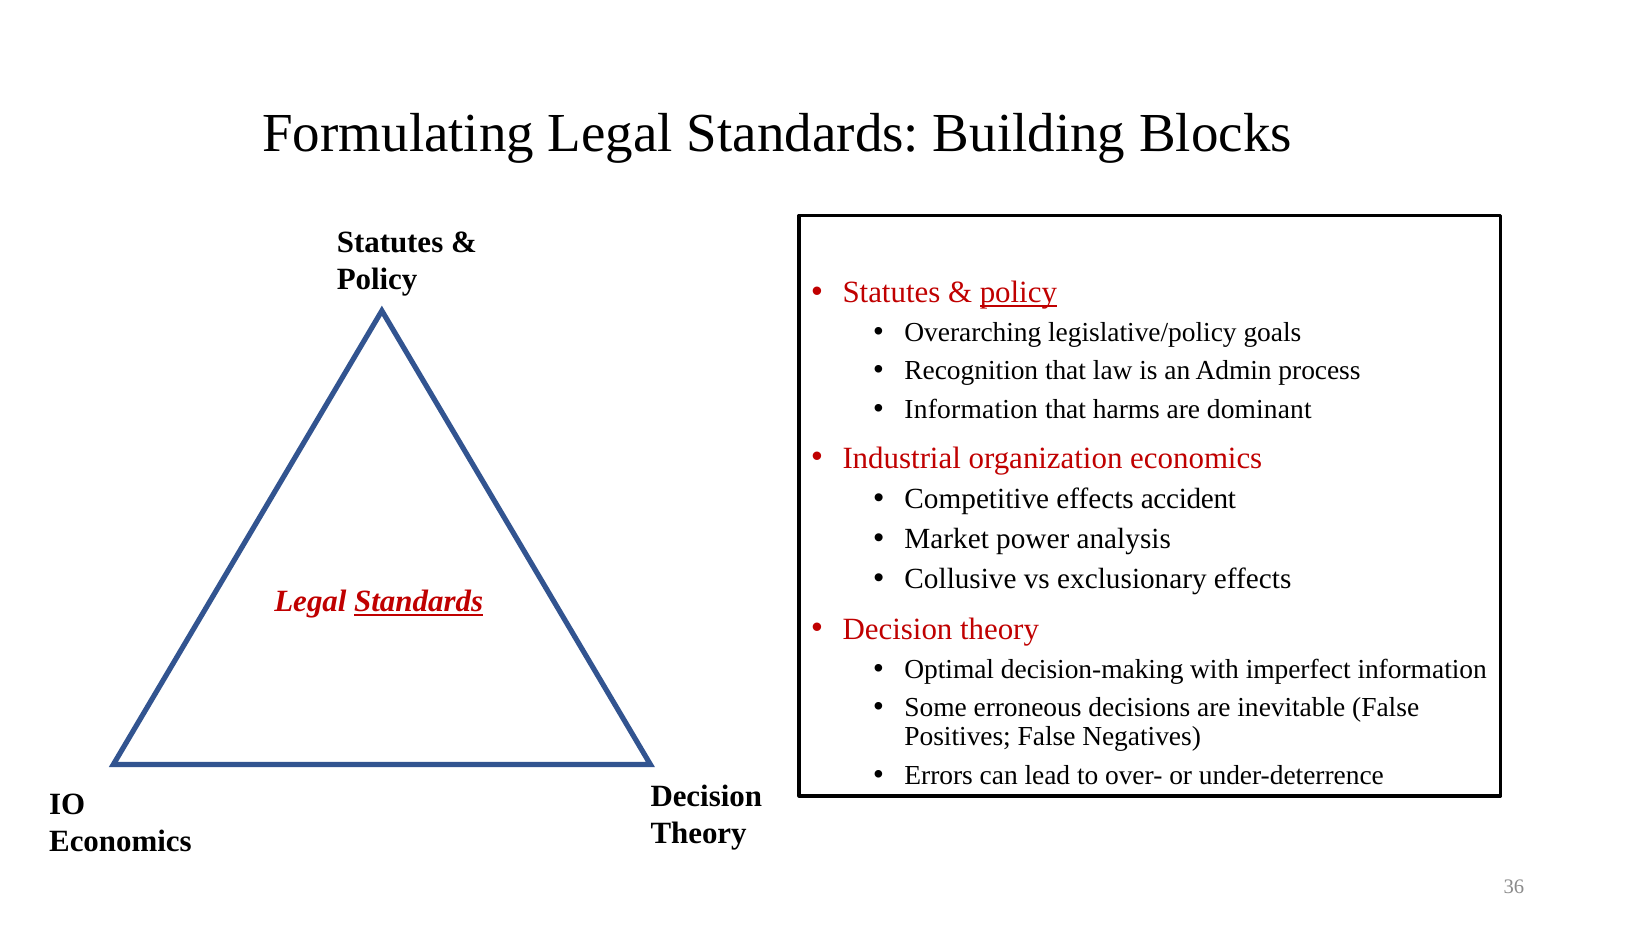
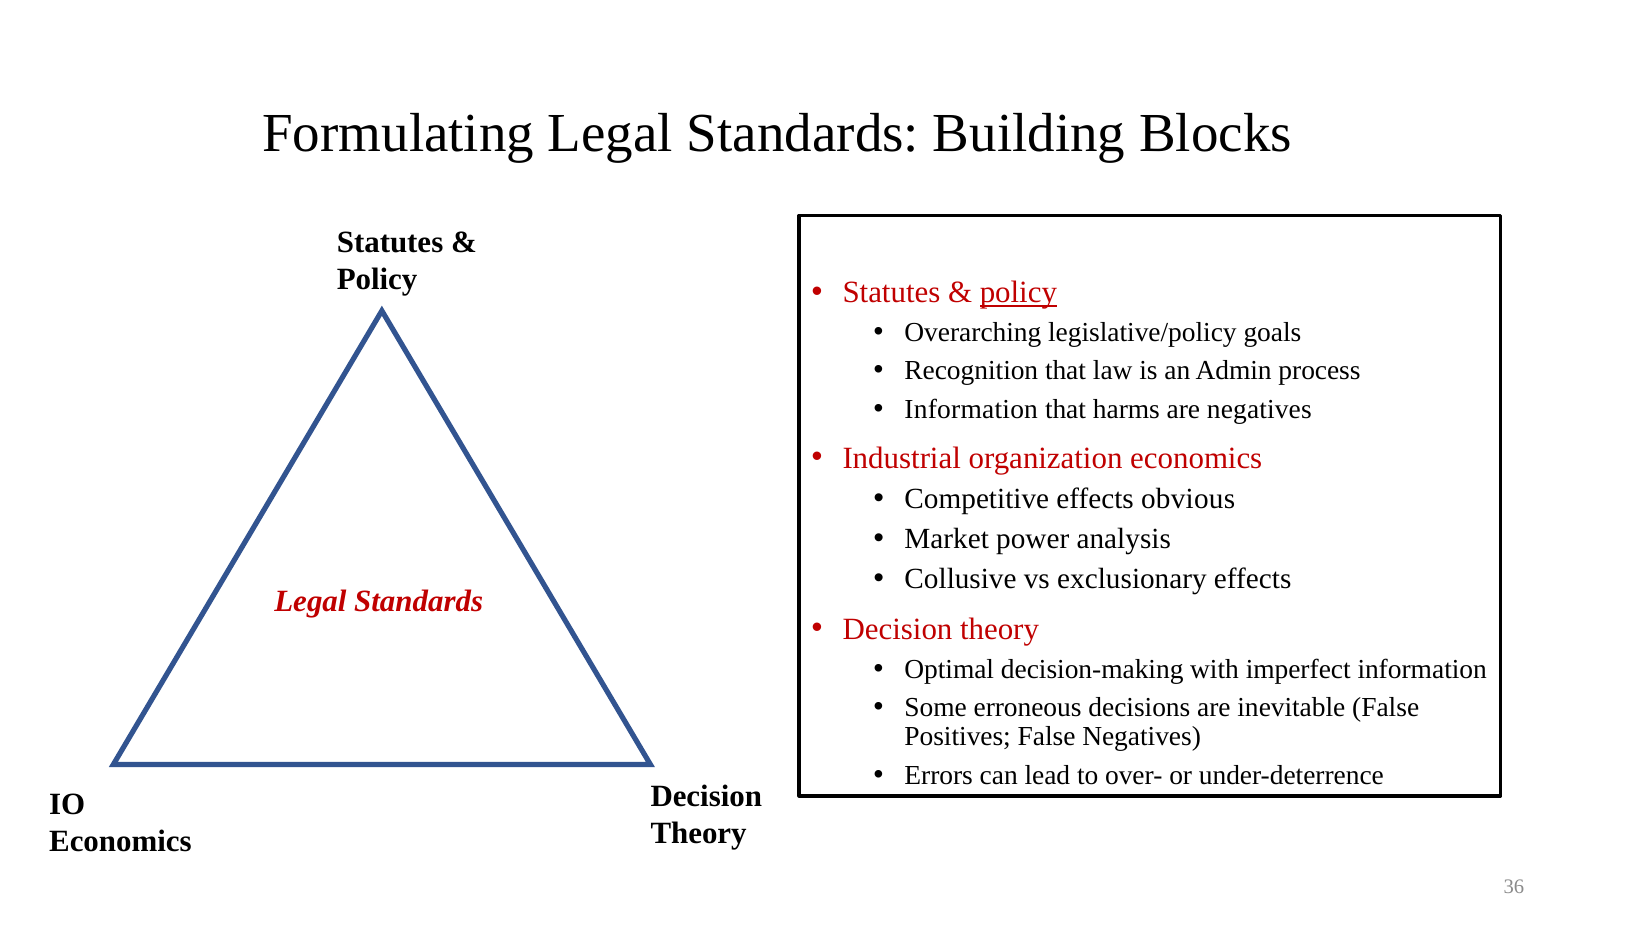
are dominant: dominant -> negatives (1259, 409)
accident: accident -> obvious (1188, 499)
Standards underline: present -> none (419, 602)
